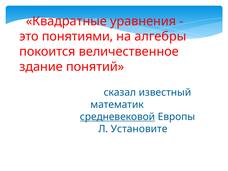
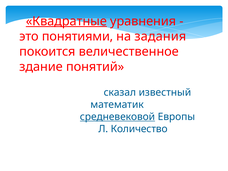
Квадратные underline: none -> present (66, 21)
алгебры: алгебры -> задания (160, 36)
Установите: Установите -> Количество (139, 129)
